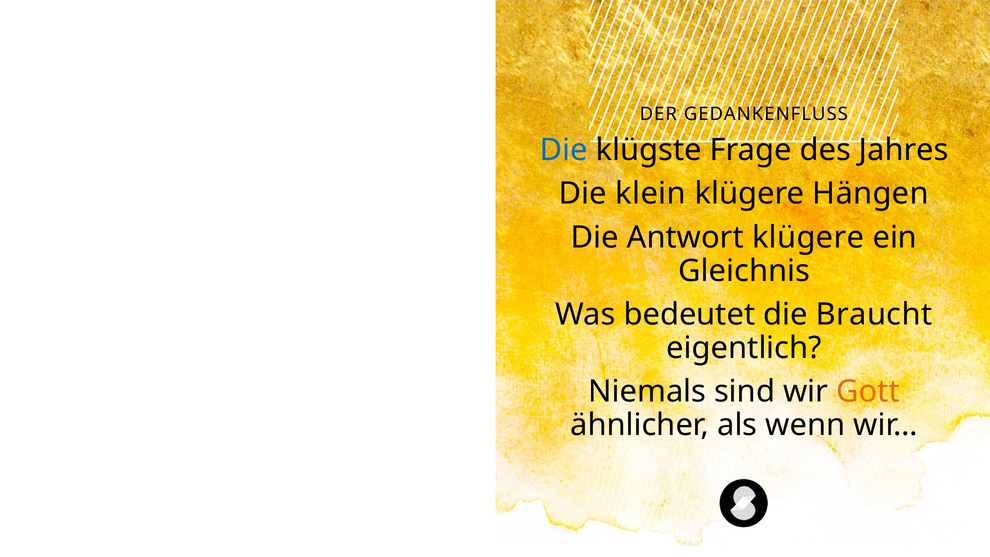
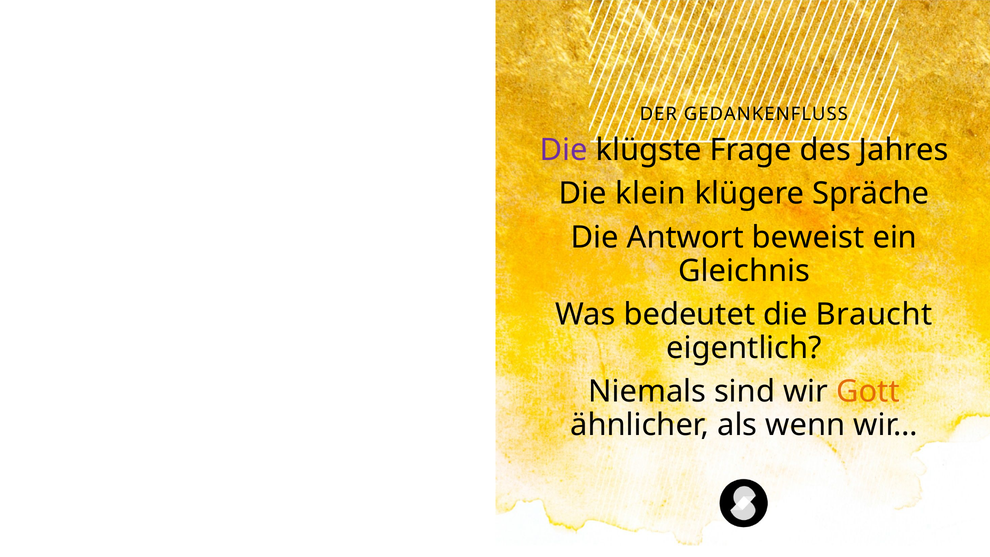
Die colour: blue -> purple (564, 150)
Hängen: Hängen -> Spräche (871, 194)
Antwort klügere: klügere -> beweist (808, 237)
